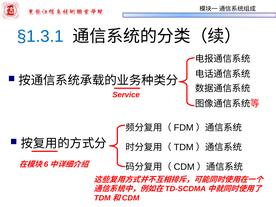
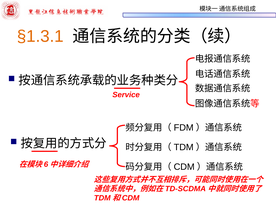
§1.3.1 colour: blue -> orange (40, 36)
